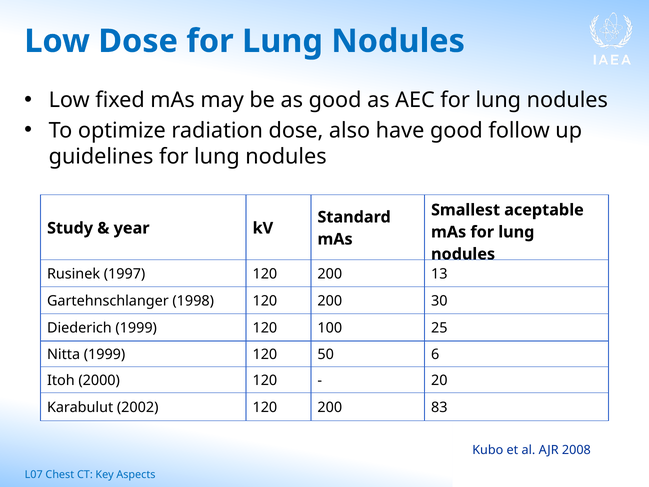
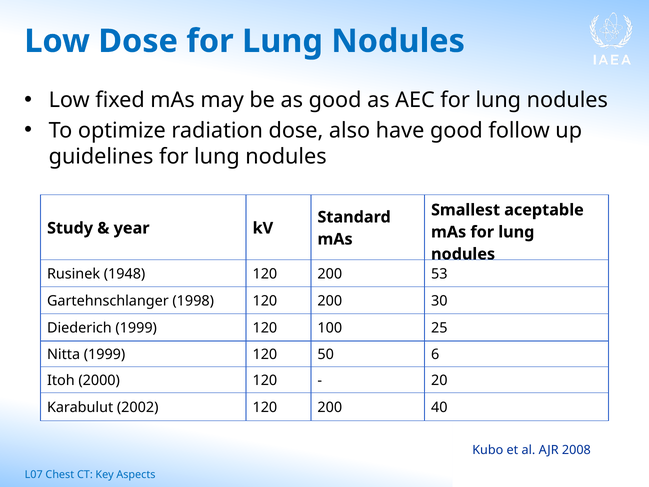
1997: 1997 -> 1948 (125, 274)
13: 13 -> 53 (439, 274)
83: 83 -> 40 (439, 407)
